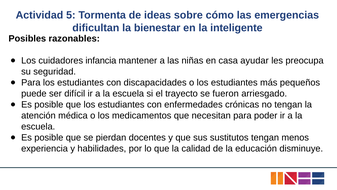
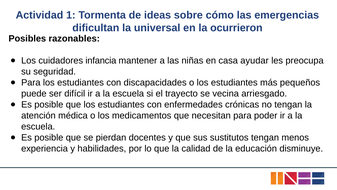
5: 5 -> 1 (71, 15)
bienestar: bienestar -> universal (157, 28)
inteligente: inteligente -> ocurrieron (236, 28)
fueron: fueron -> vecina (226, 93)
